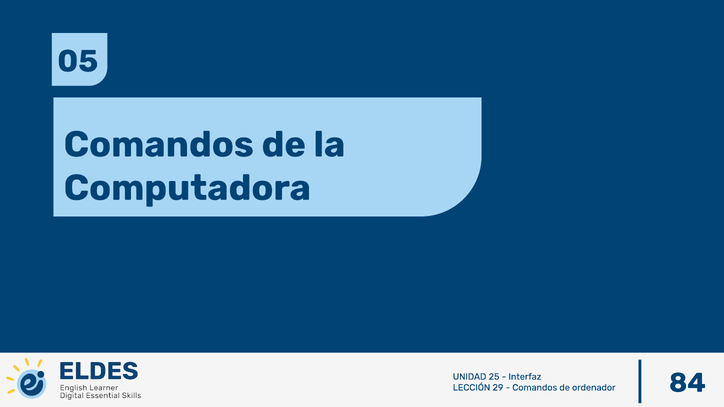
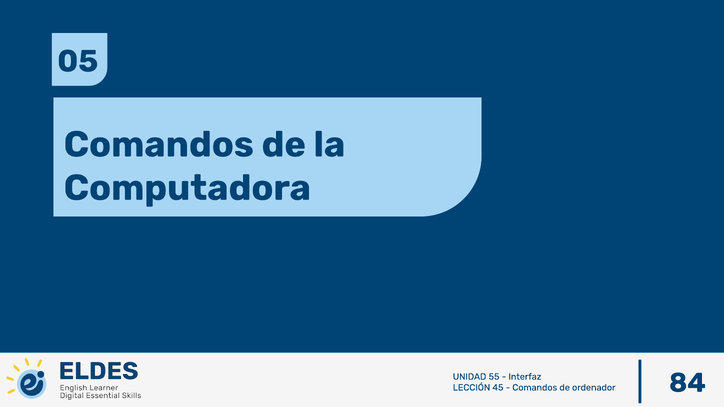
25: 25 -> 55 (494, 377)
29: 29 -> 45 (498, 388)
